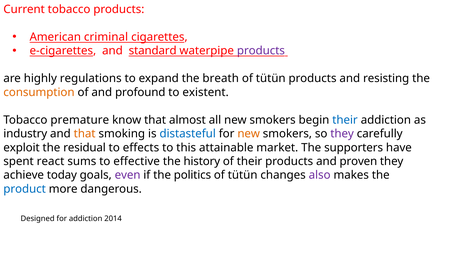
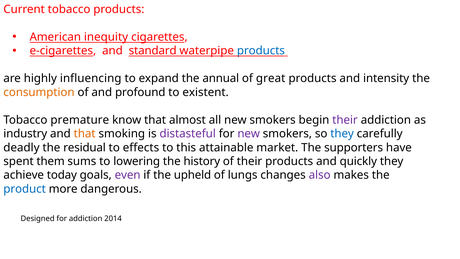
criminal: criminal -> inequity (106, 37)
products colour: purple -> blue (261, 51)
regulations: regulations -> influencing (91, 78)
breath: breath -> annual (221, 78)
tütün: tütün -> great (271, 78)
resisting: resisting -> intensity (386, 78)
their colour: blue -> purple (345, 120)
distasteful colour: blue -> purple (188, 134)
new colour: orange -> purple (249, 134)
they colour: purple -> blue (342, 134)
exploit: exploit -> deadly (21, 147)
react: react -> them (51, 161)
effective: effective -> lowering (137, 161)
proven: proven -> quickly (358, 161)
politics: politics -> upheld (192, 175)
tütün: tütün -> lungs (243, 175)
